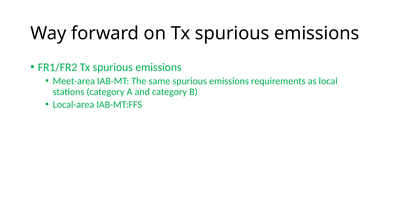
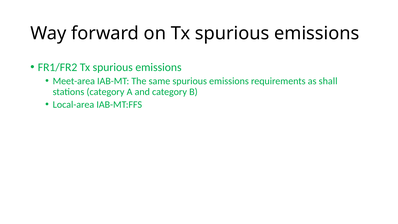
local: local -> shall (328, 81)
